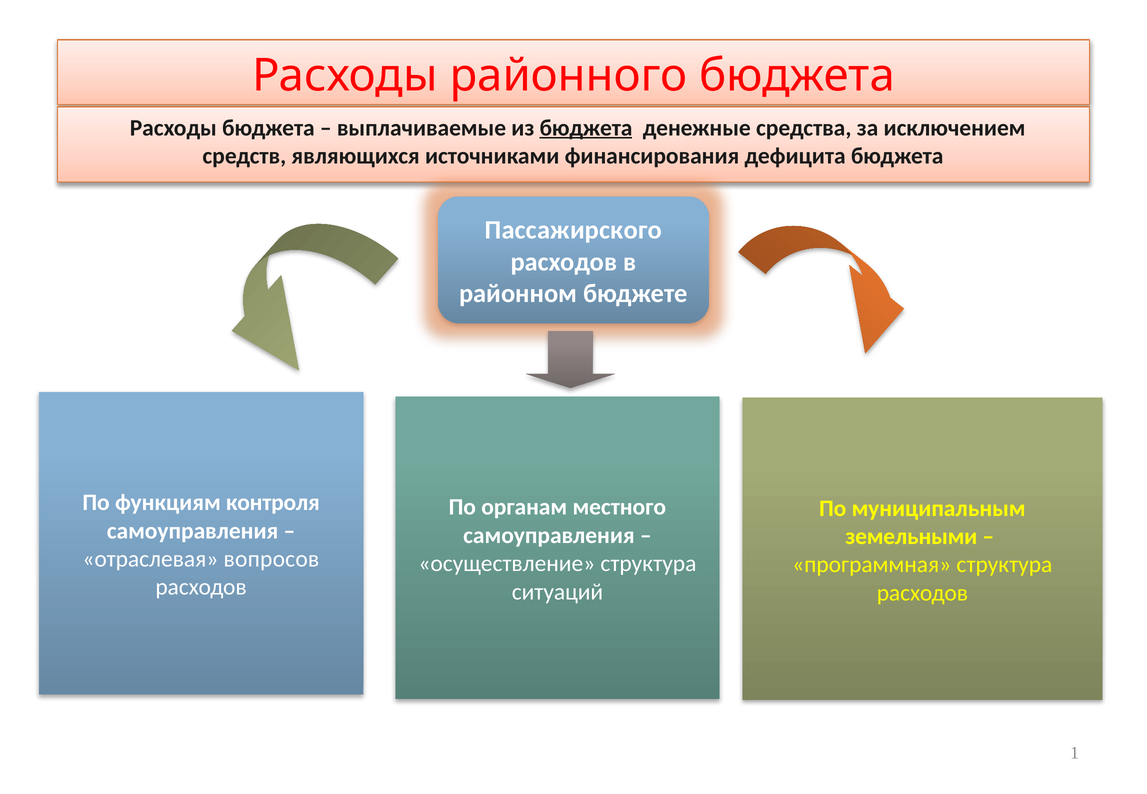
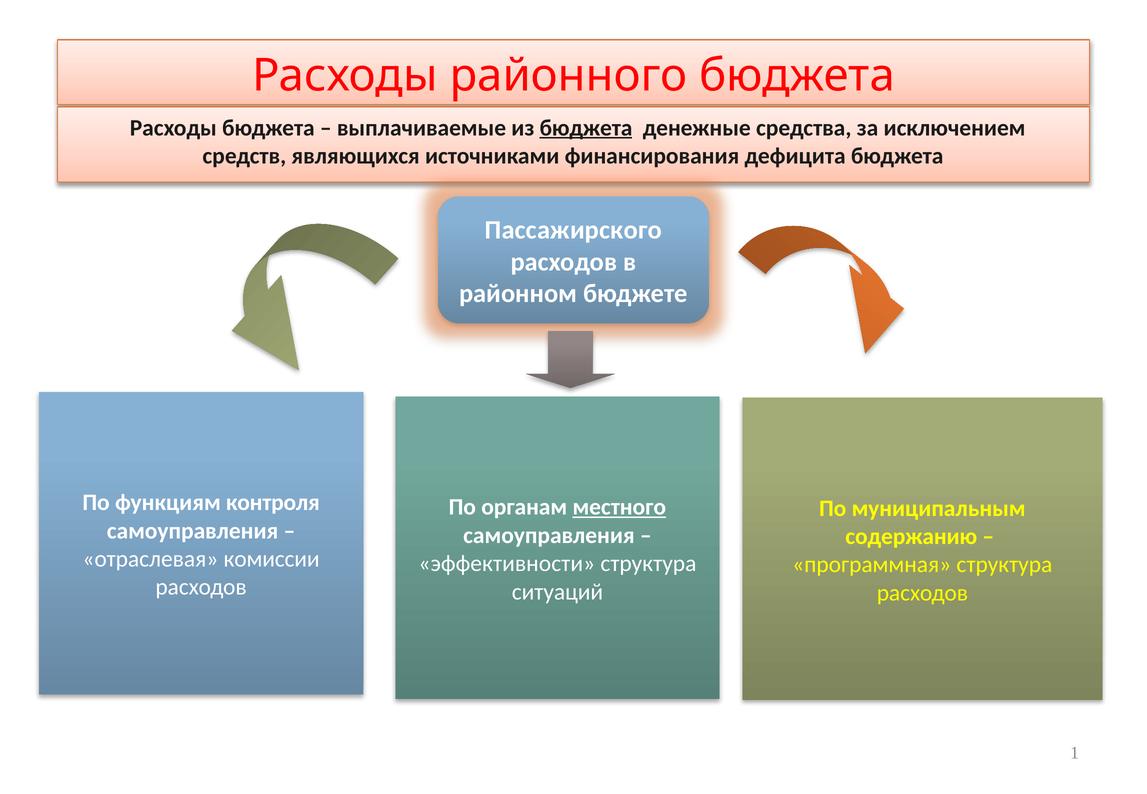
местного underline: none -> present (619, 507)
земельными: земельными -> содержанию (911, 537)
вопросов: вопросов -> комиссии (272, 559)
осуществление: осуществление -> эффективности (507, 564)
